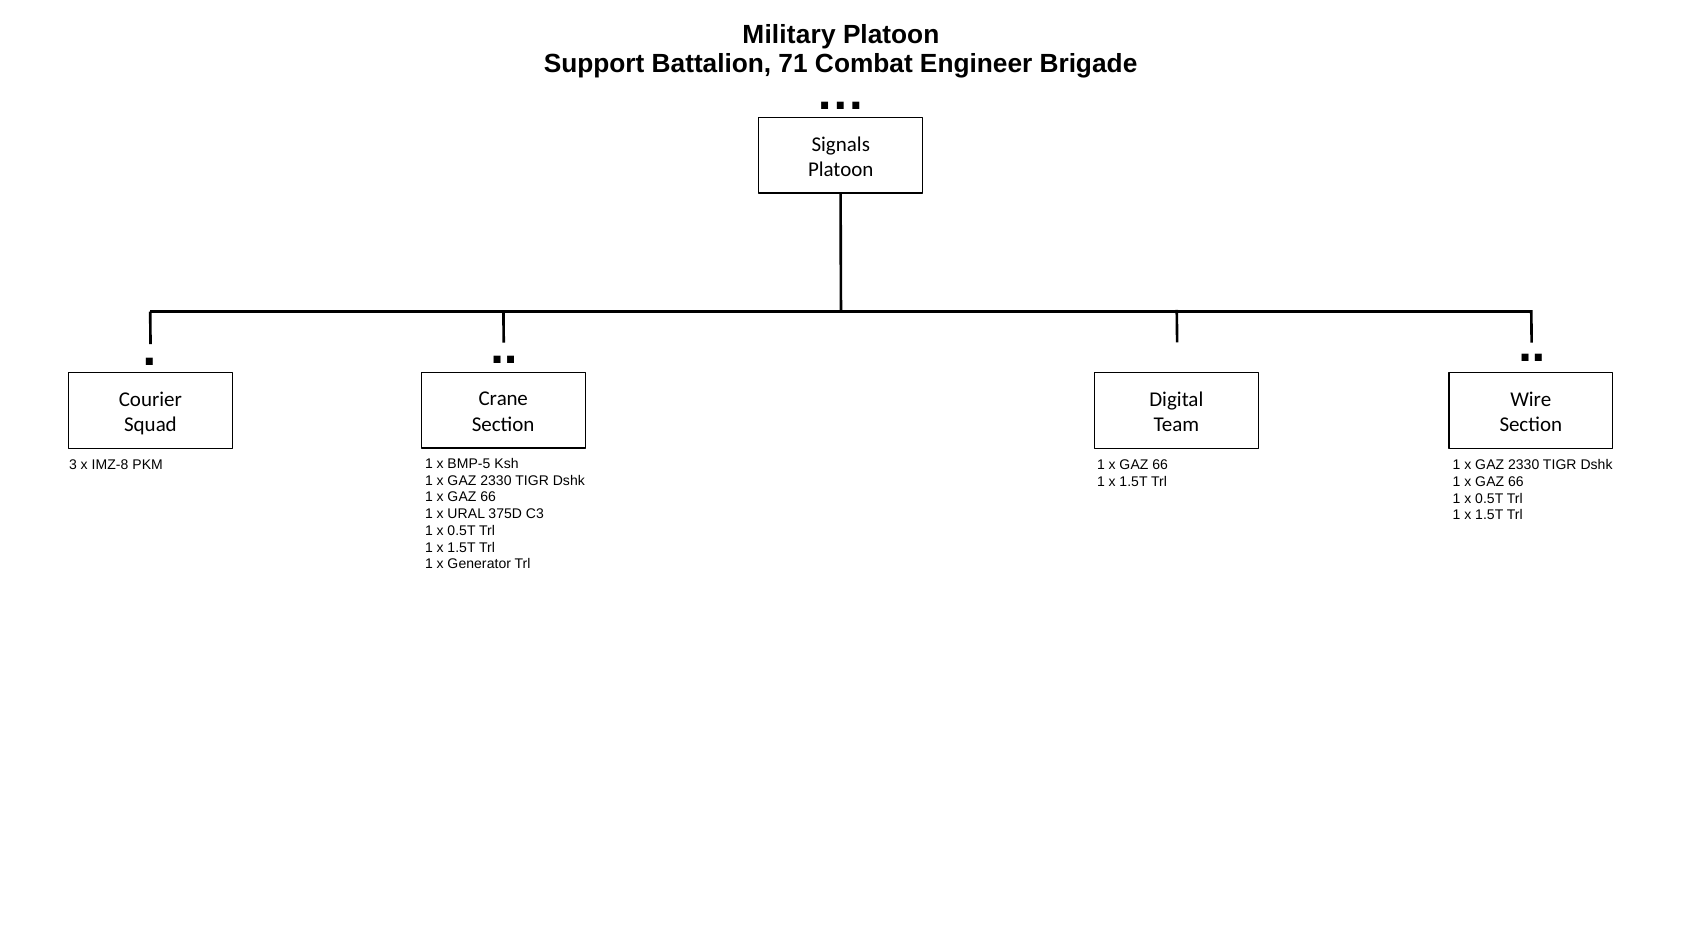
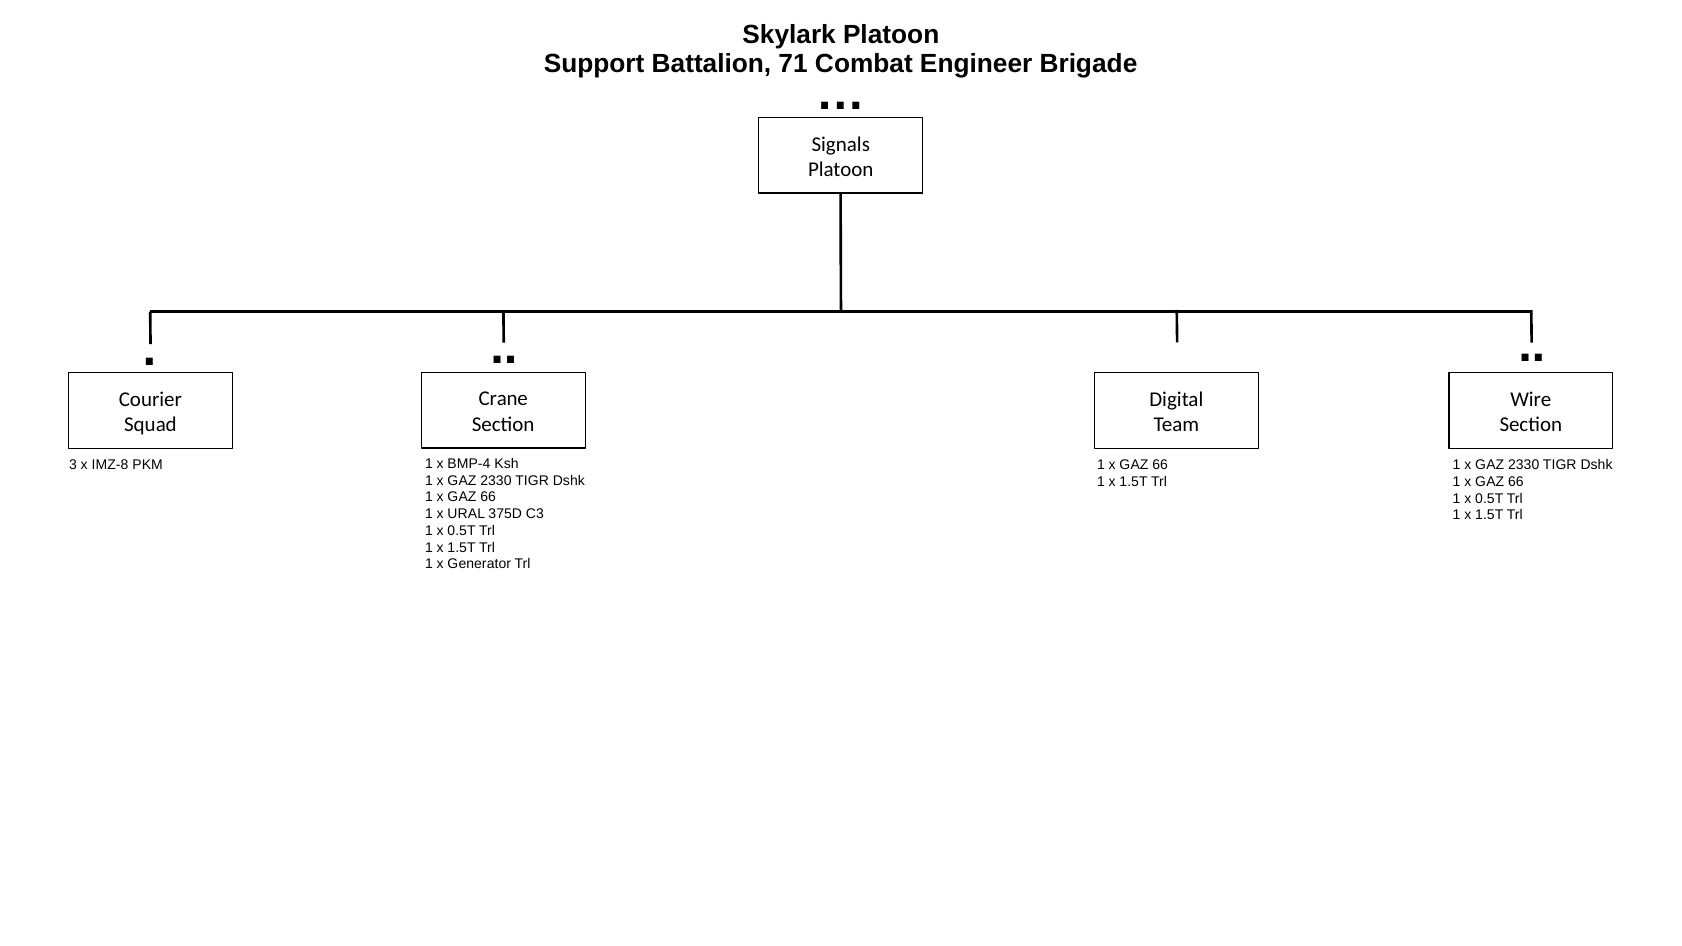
Military: Military -> Skylark (789, 35)
BMP-5: BMP-5 -> BMP-4 (469, 464)
